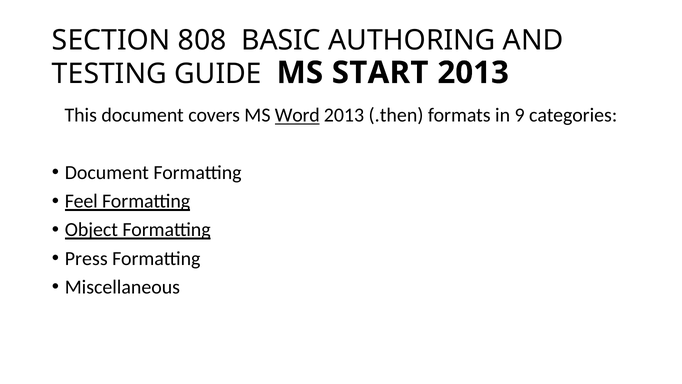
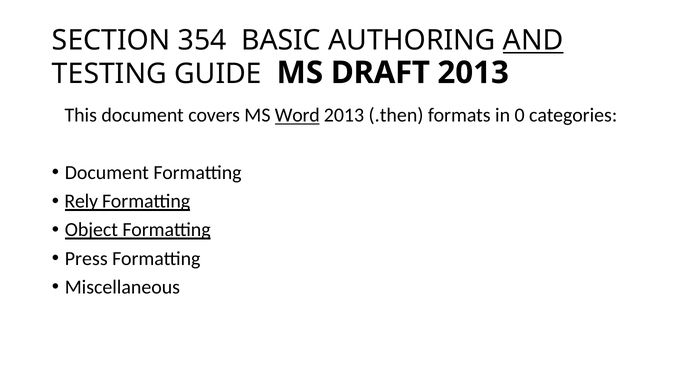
808: 808 -> 354 (202, 40)
AND underline: none -> present (533, 40)
START: START -> DRAFT (380, 73)
9: 9 -> 0 (520, 115)
Feel: Feel -> Rely (81, 201)
